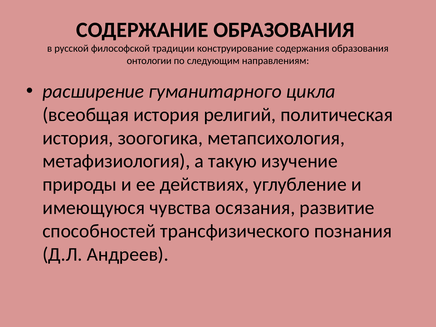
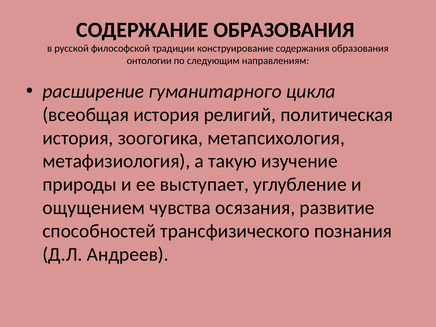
действиях: действиях -> выступает (204, 185)
имеющуюся: имеющуюся -> ощущением (94, 208)
